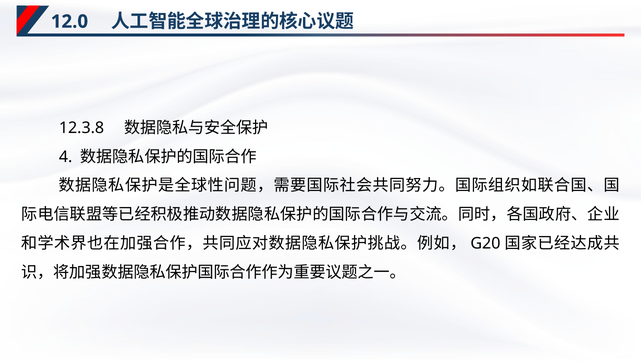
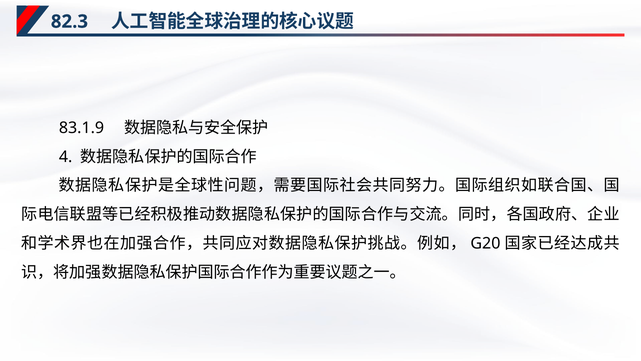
12.0: 12.0 -> 82.3 (69, 22)
12.3.8: 12.3.8 -> 83.1.9 (82, 128)
